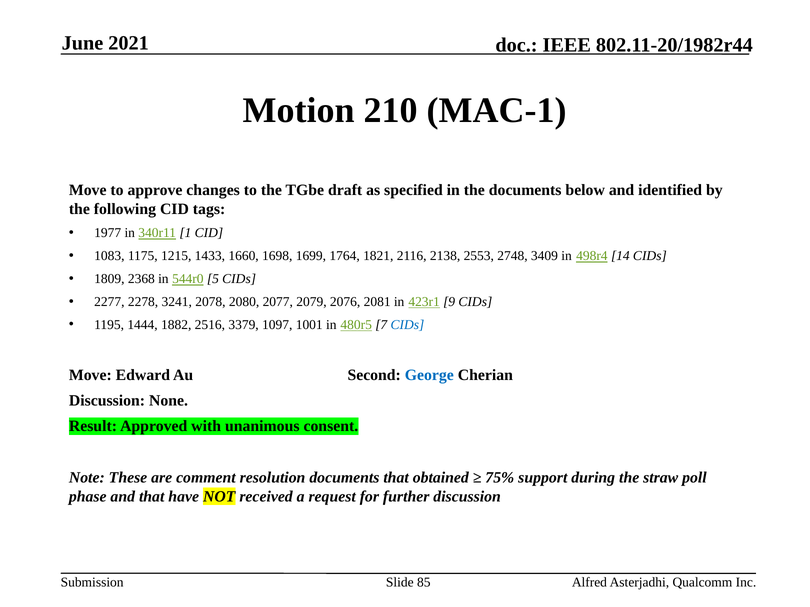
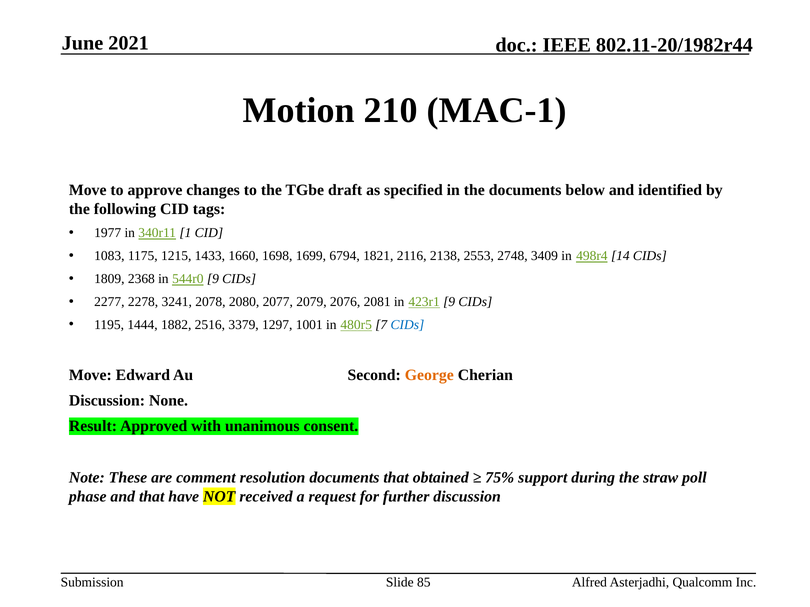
1764: 1764 -> 6794 (345, 256)
544r0 5: 5 -> 9 (213, 279)
1097: 1097 -> 1297 (277, 325)
George colour: blue -> orange (429, 375)
